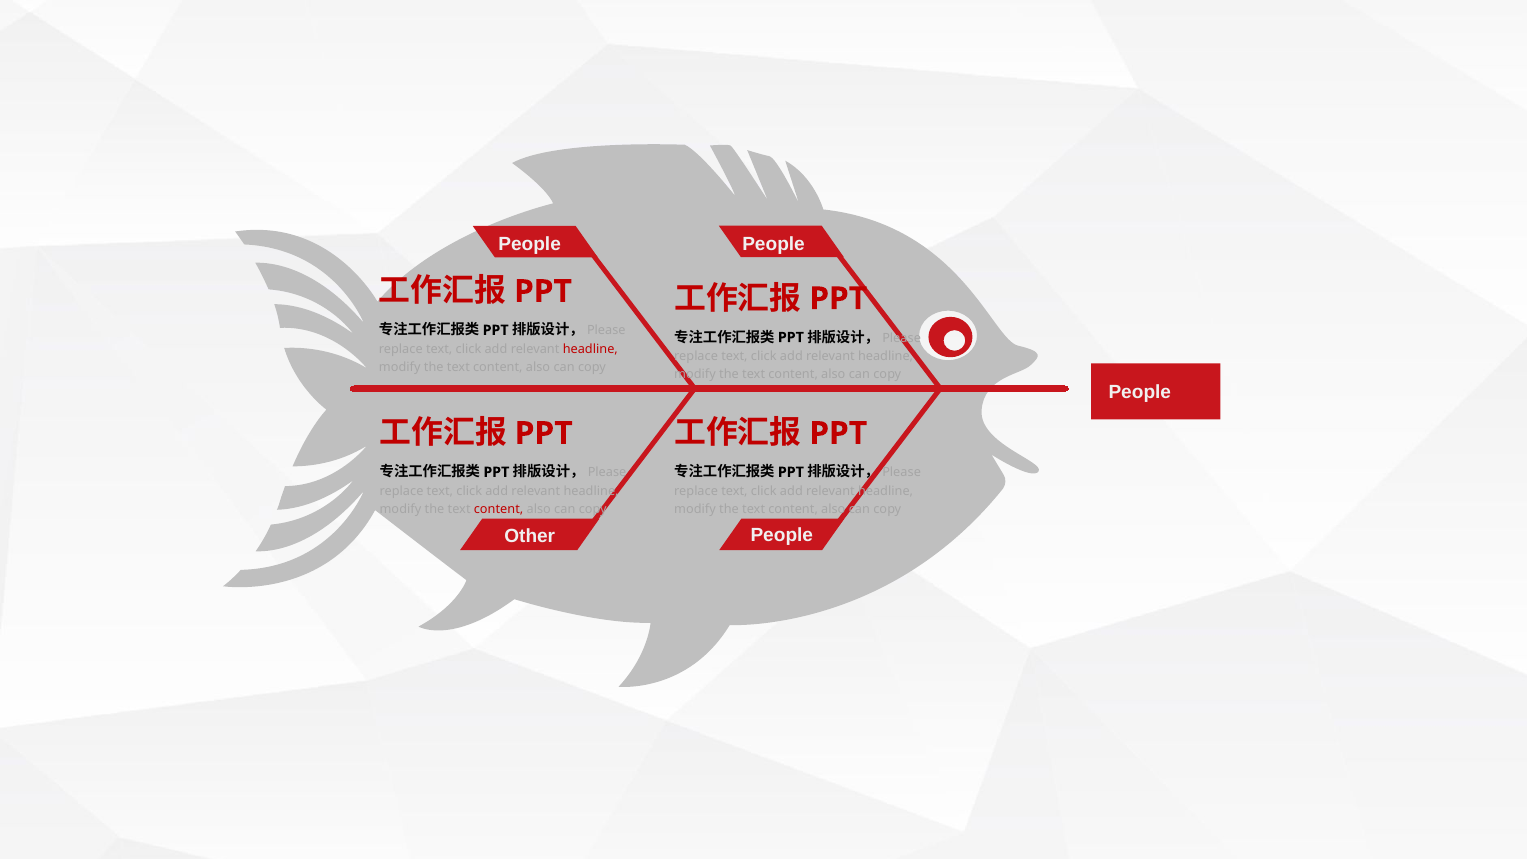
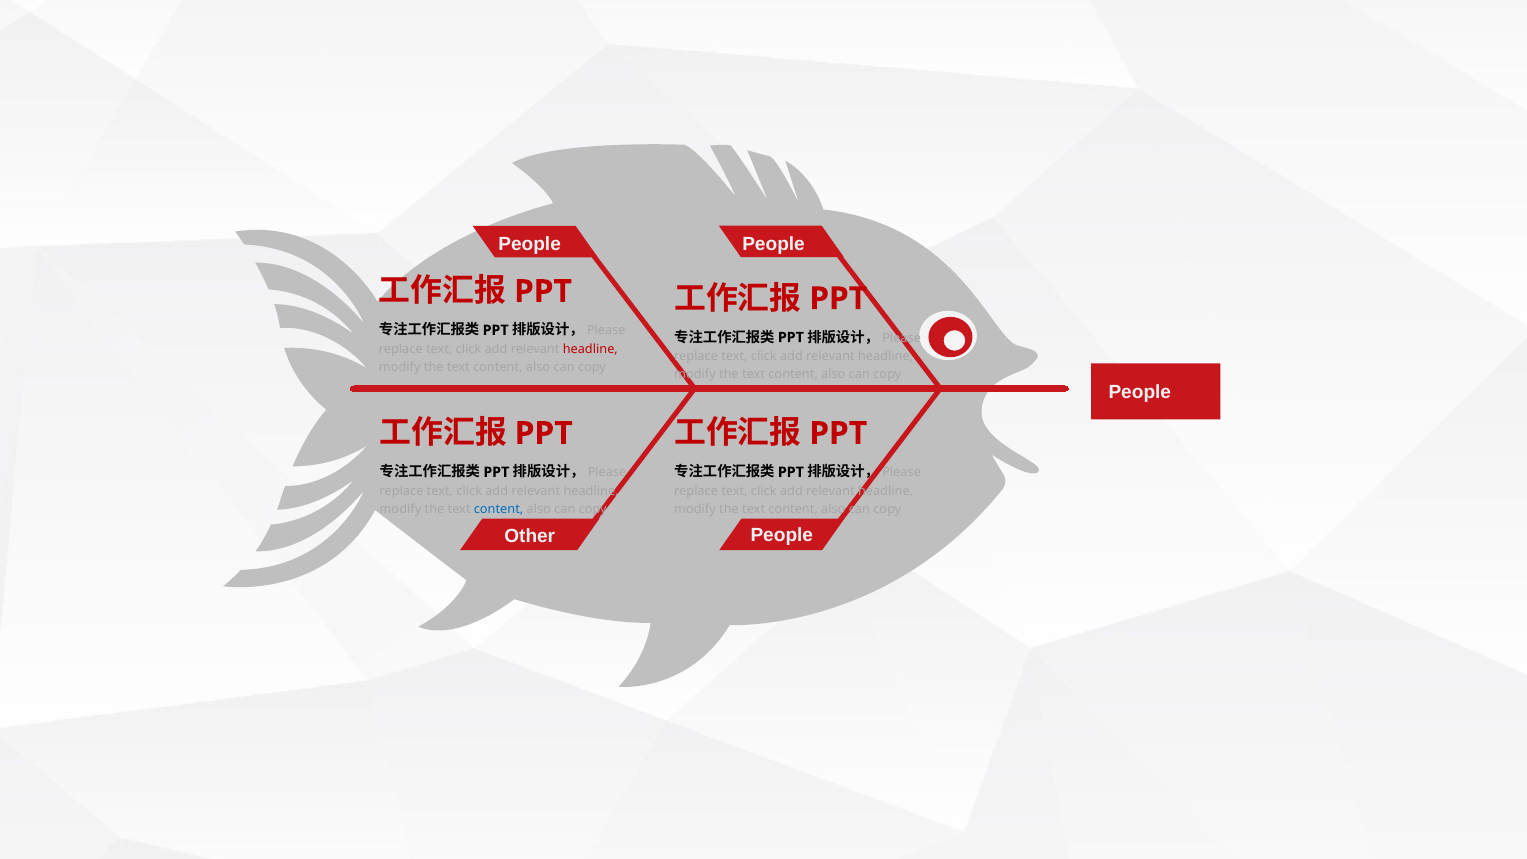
content colour: red -> blue (499, 509)
